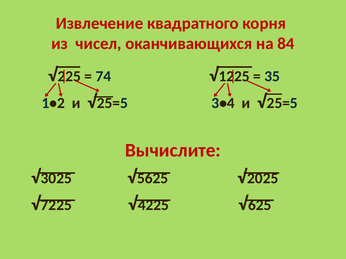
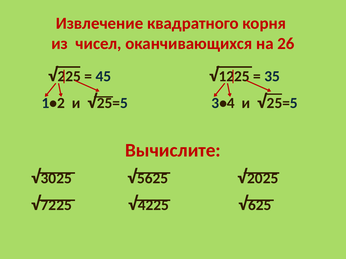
84: 84 -> 26 (286, 44)
74: 74 -> 45 (103, 76)
